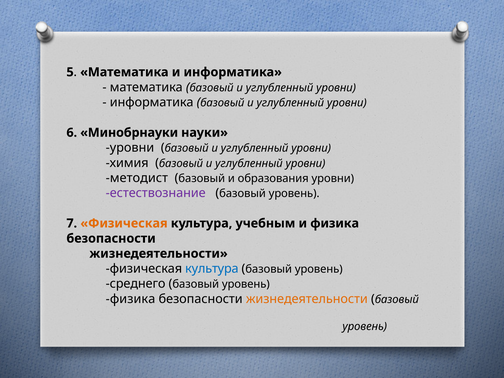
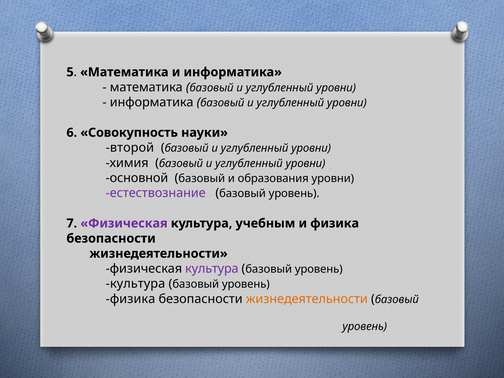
Минобрнауки: Минобрнауки -> Совокупность (129, 133)
уровни: уровни -> второй (130, 148)
методист: методист -> основной (137, 178)
Физическая colour: orange -> purple (124, 223)
культура colour: blue -> purple (212, 269)
среднего: среднего -> культура (136, 284)
